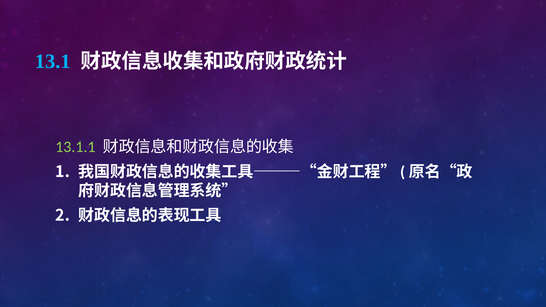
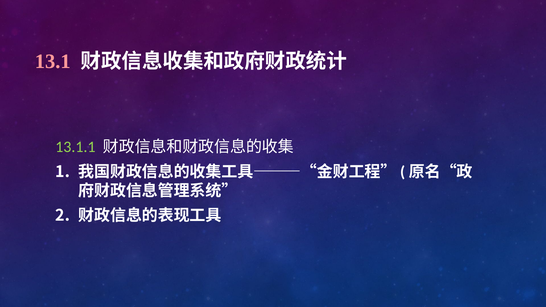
13.1 colour: light blue -> pink (53, 61)
